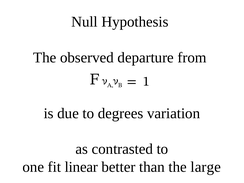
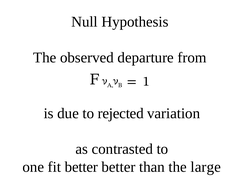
degrees: degrees -> rejected (121, 113)
fit linear: linear -> better (81, 167)
